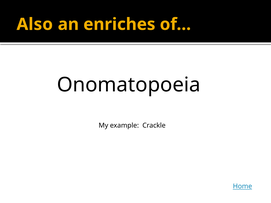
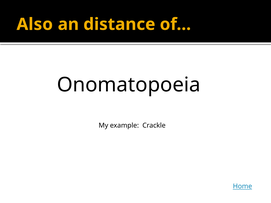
enriches: enriches -> distance (119, 24)
